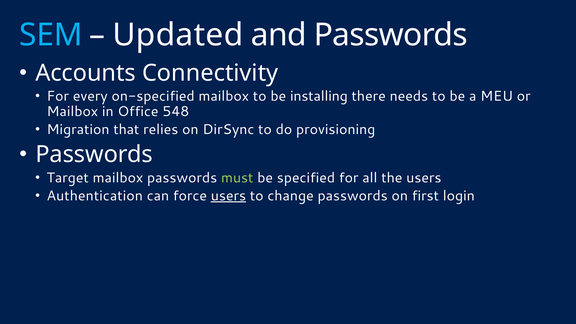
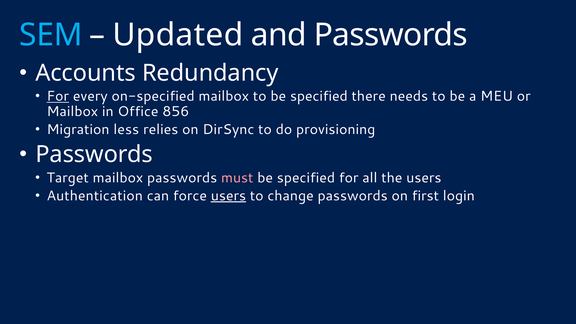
Connectivity: Connectivity -> Redundancy (210, 73)
For underline: none -> present (58, 96)
to be installing: installing -> specified (319, 96)
548: 548 -> 856 (176, 111)
that: that -> less (126, 130)
must colour: light green -> pink (237, 178)
